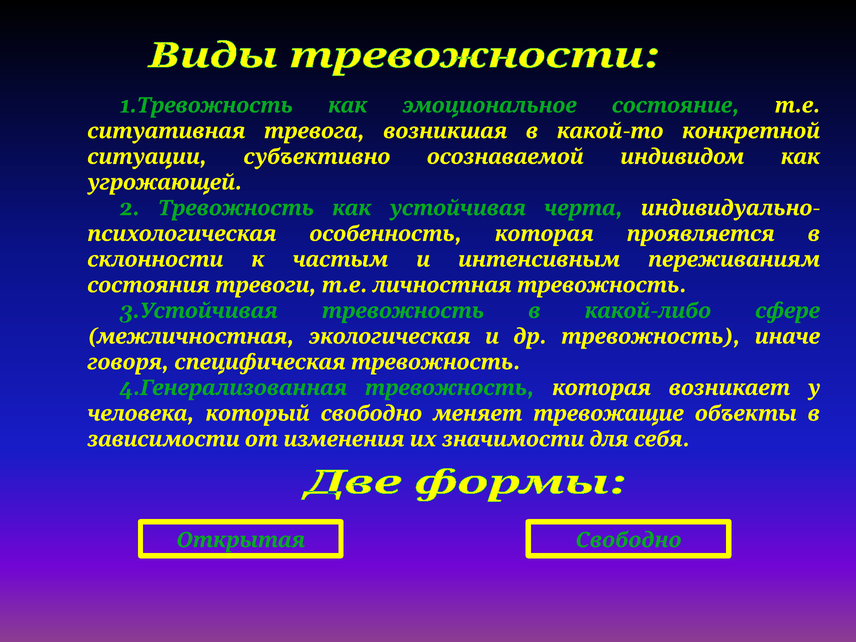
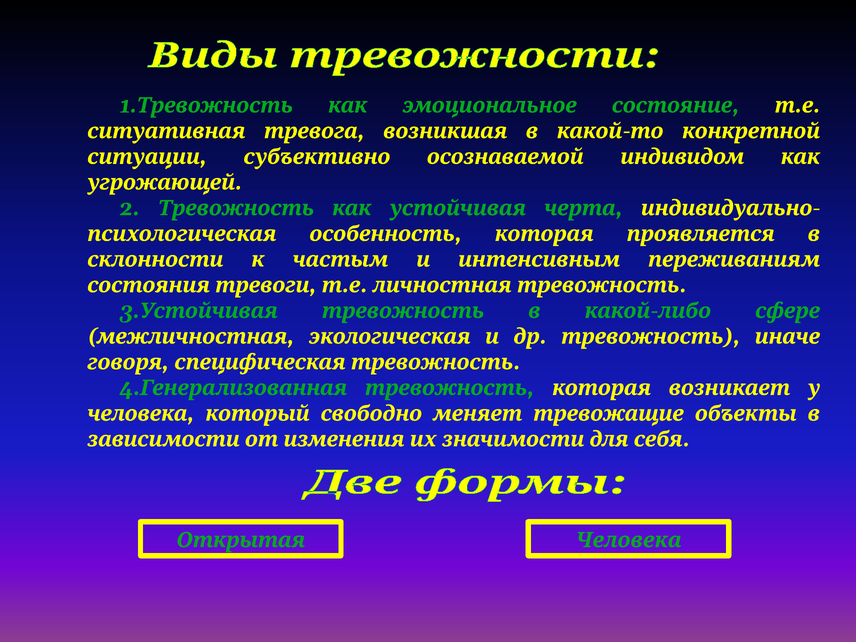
Открытая Свободно: Свободно -> Человека (629, 540)
